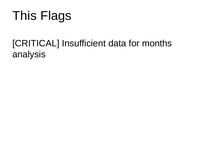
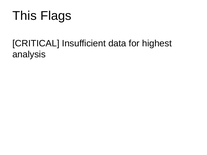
months: months -> highest (157, 43)
